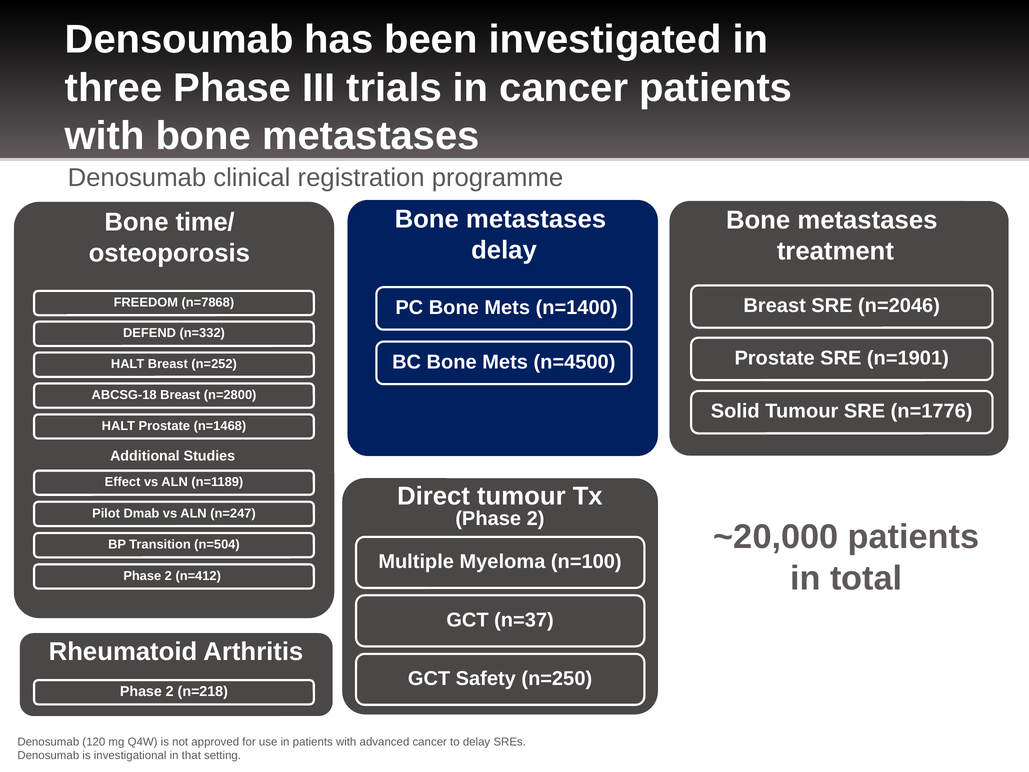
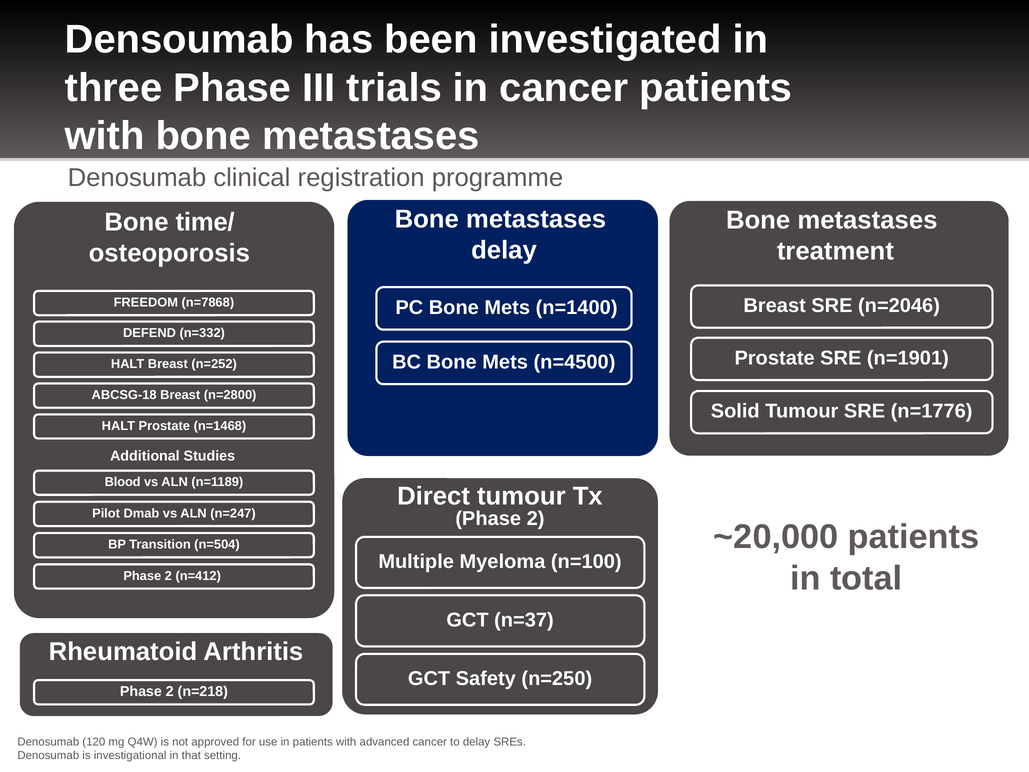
Effect: Effect -> Blood (123, 482)
